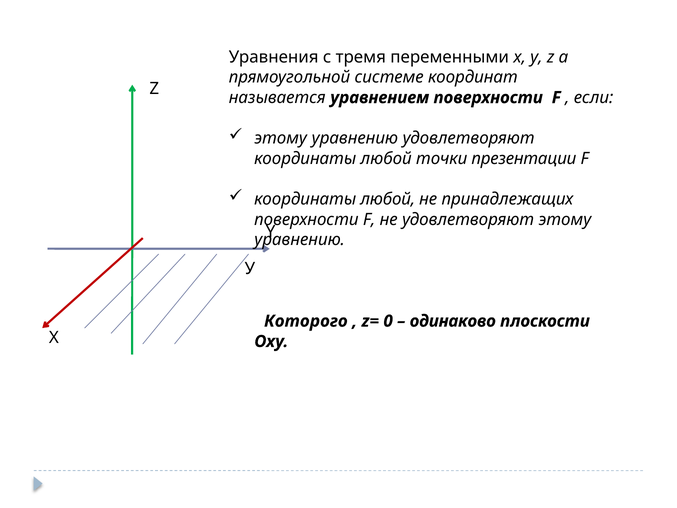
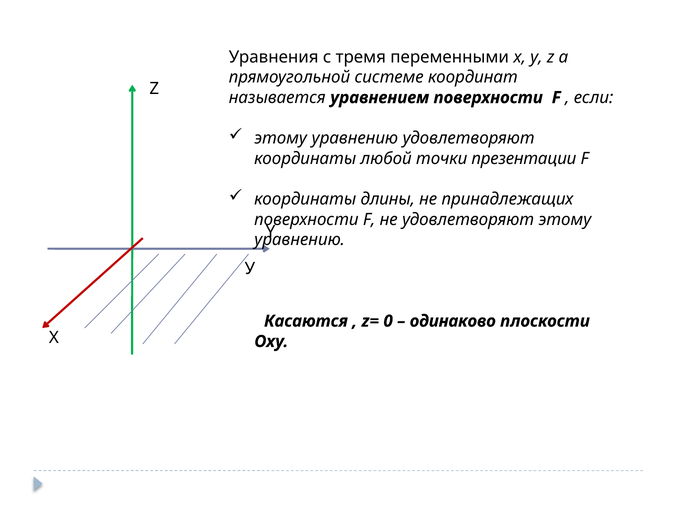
любой: любой -> длины (388, 199)
Которого: Которого -> Касаются (306, 321)
